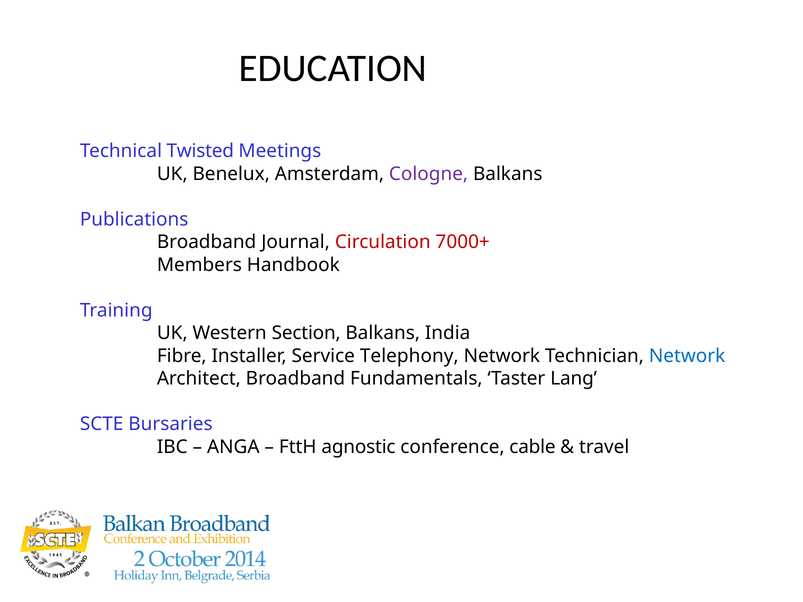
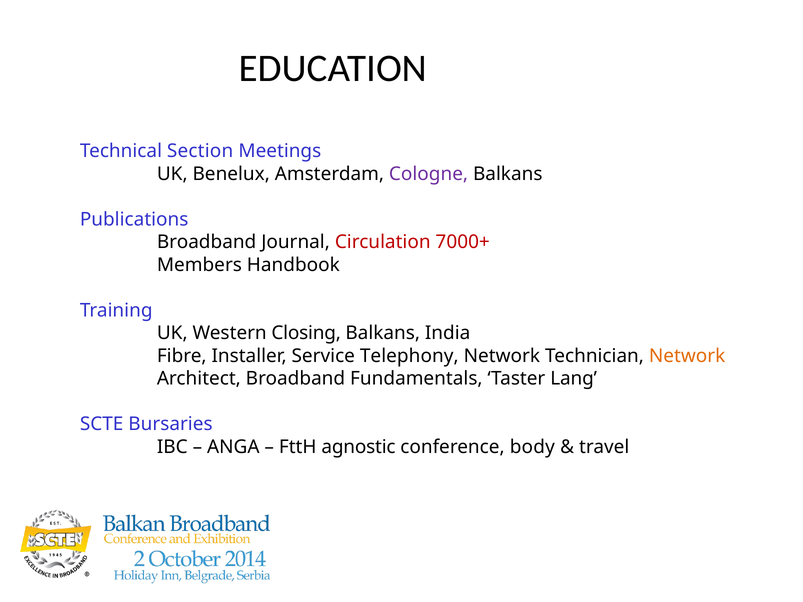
Twisted: Twisted -> Section (200, 151)
Section: Section -> Closing (306, 333)
Network colour: blue -> orange (687, 356)
cable: cable -> body (532, 447)
